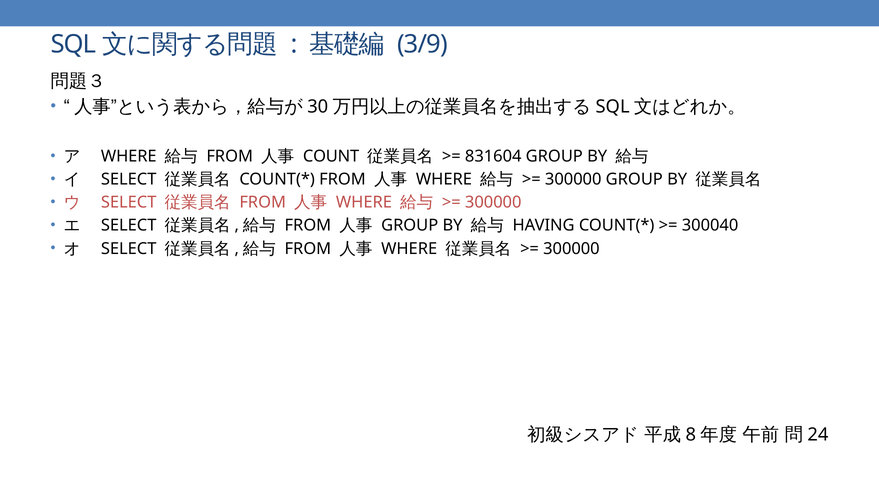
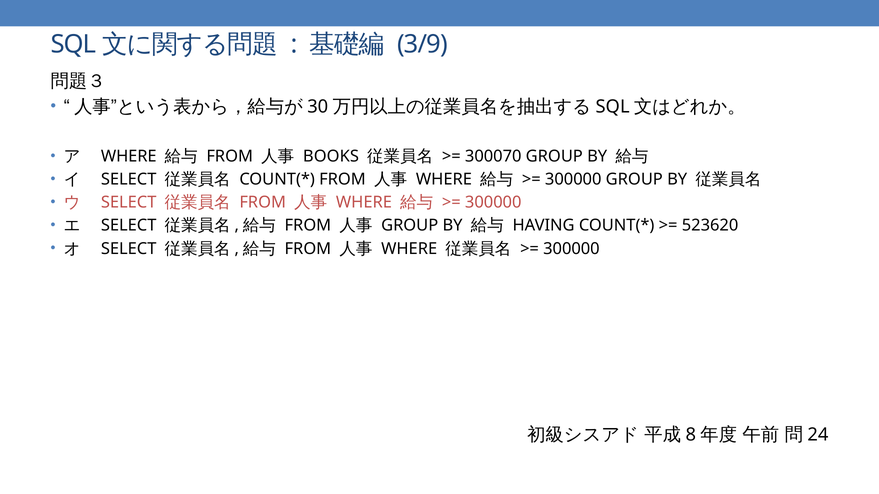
COUNT: COUNT -> BOOKS (331, 156)
831604: 831604 -> 300070 (493, 156)
300040: 300040 -> 523620 (710, 226)
